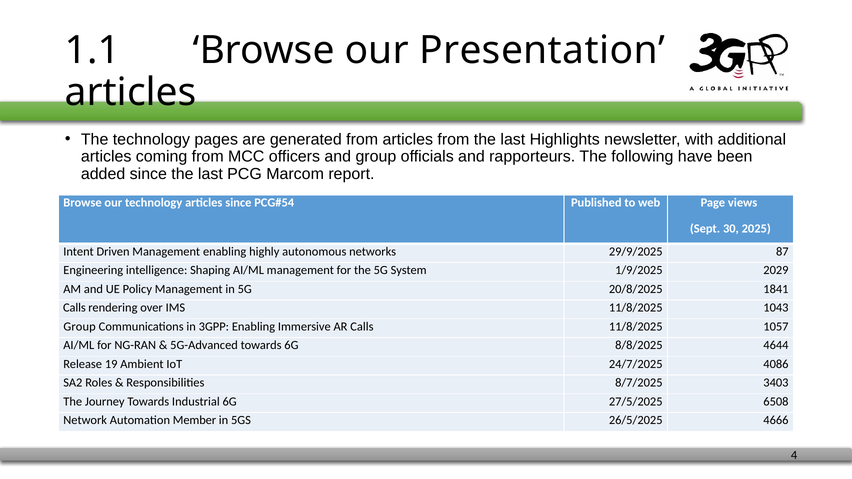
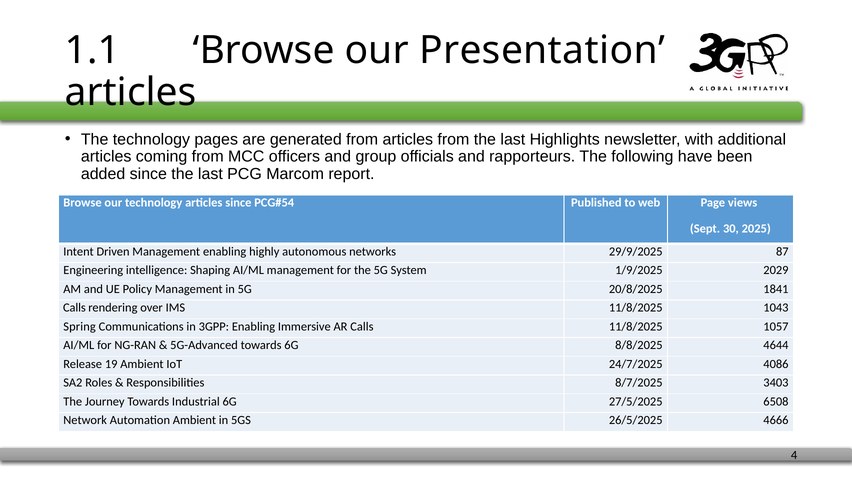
Group: Group -> Spring (80, 327)
Automation Member: Member -> Ambient (194, 420)
